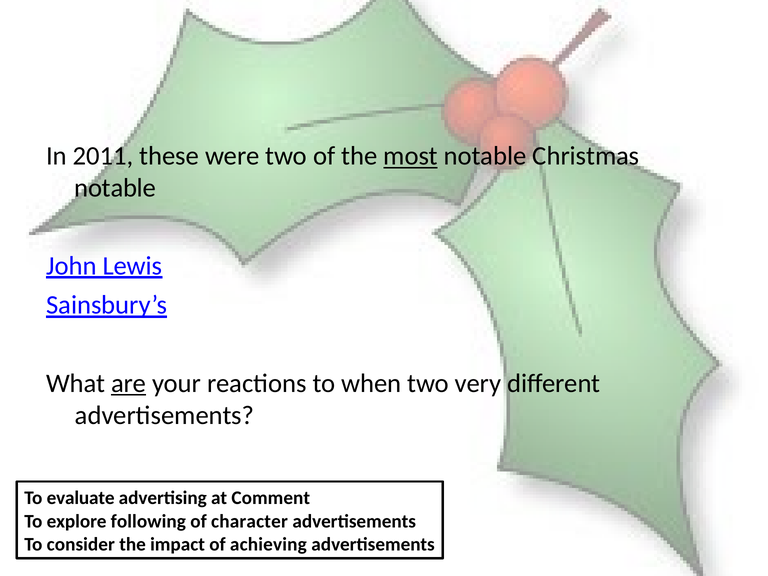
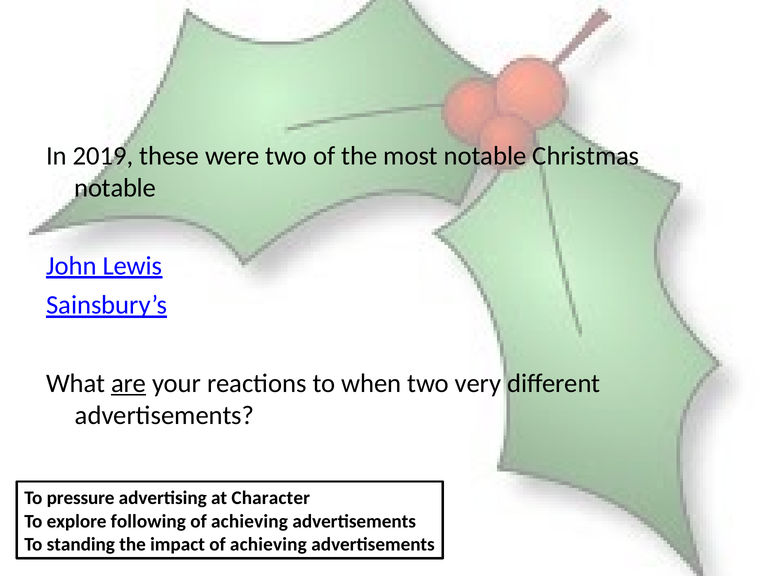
2011: 2011 -> 2019 (103, 156)
most underline: present -> none (411, 156)
evaluate: evaluate -> pressure (81, 498)
Comment: Comment -> Character (271, 498)
character: character -> achieving (249, 521)
consider: consider -> standing (81, 544)
